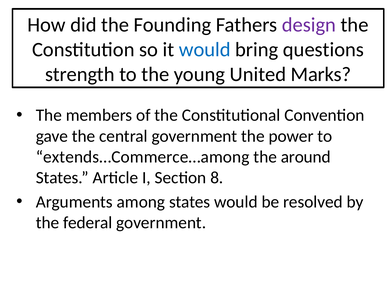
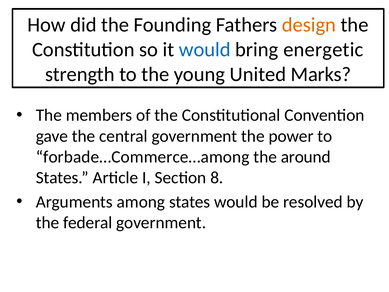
design colour: purple -> orange (309, 25)
questions: questions -> energetic (323, 50)
extends…Commerce…among: extends…Commerce…among -> forbade…Commerce…among (143, 157)
